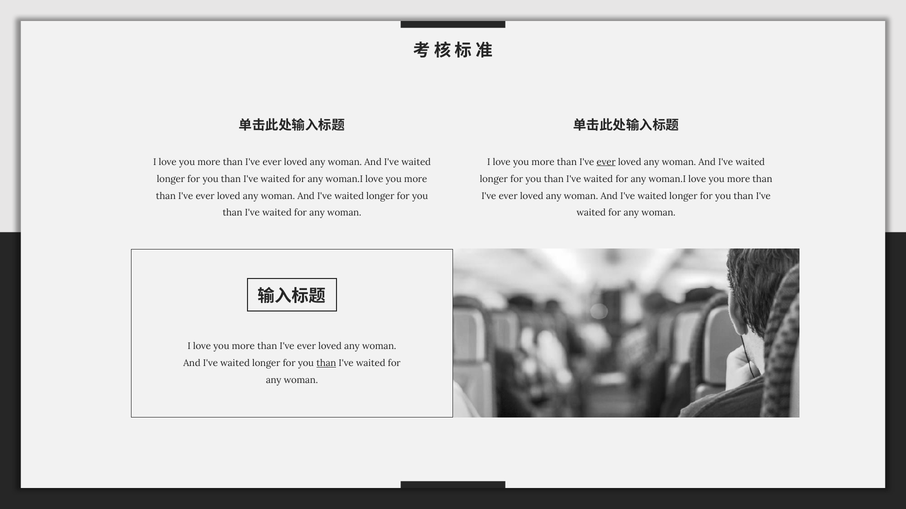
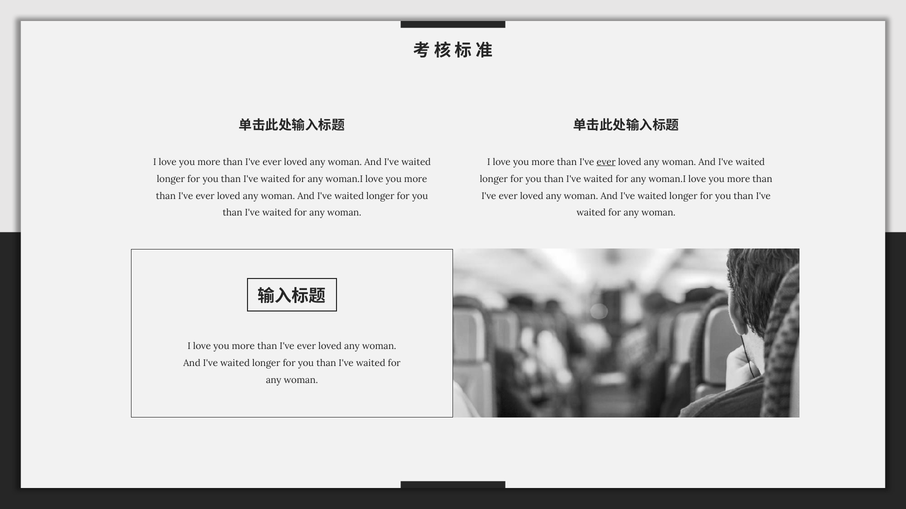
than underline: present -> none (326, 364)
